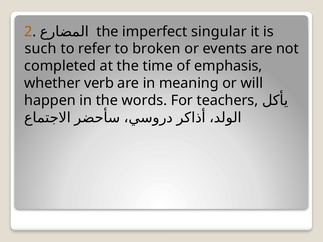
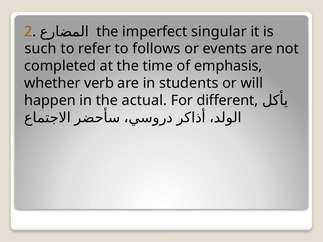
broken: broken -> follows (156, 49)
meaning: meaning -> students (189, 83)
words: words -> actual (144, 101)
teachers: teachers -> different (227, 101)
